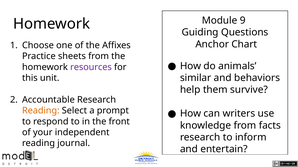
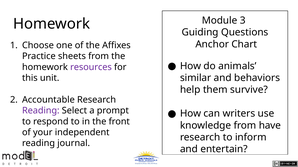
9: 9 -> 3 (243, 21)
Reading colour: orange -> purple (41, 111)
facts: facts -> have (270, 126)
